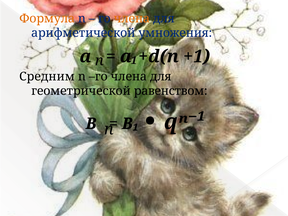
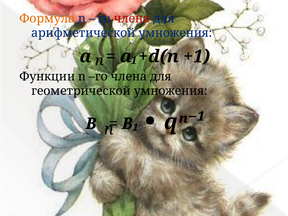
члена colour: orange -> red (132, 18)
Средним: Средним -> Функции (47, 77)
геометрической равенством: равенством -> умножения (171, 91)
